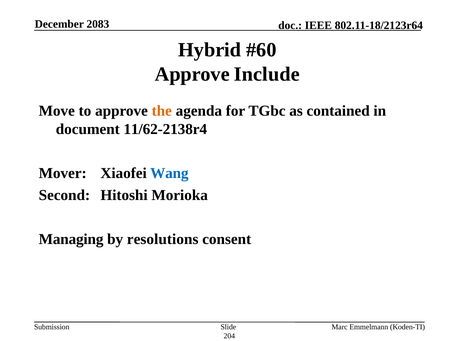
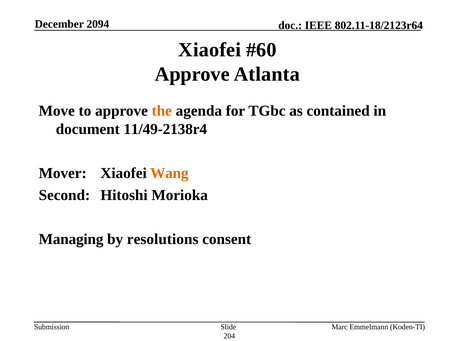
2083: 2083 -> 2094 (98, 24)
Hybrid: Hybrid -> Xiaofei (210, 50)
Include: Include -> Atlanta (267, 74)
11/62-2138r4: 11/62-2138r4 -> 11/49-2138r4 (165, 129)
Wang colour: blue -> orange (169, 173)
